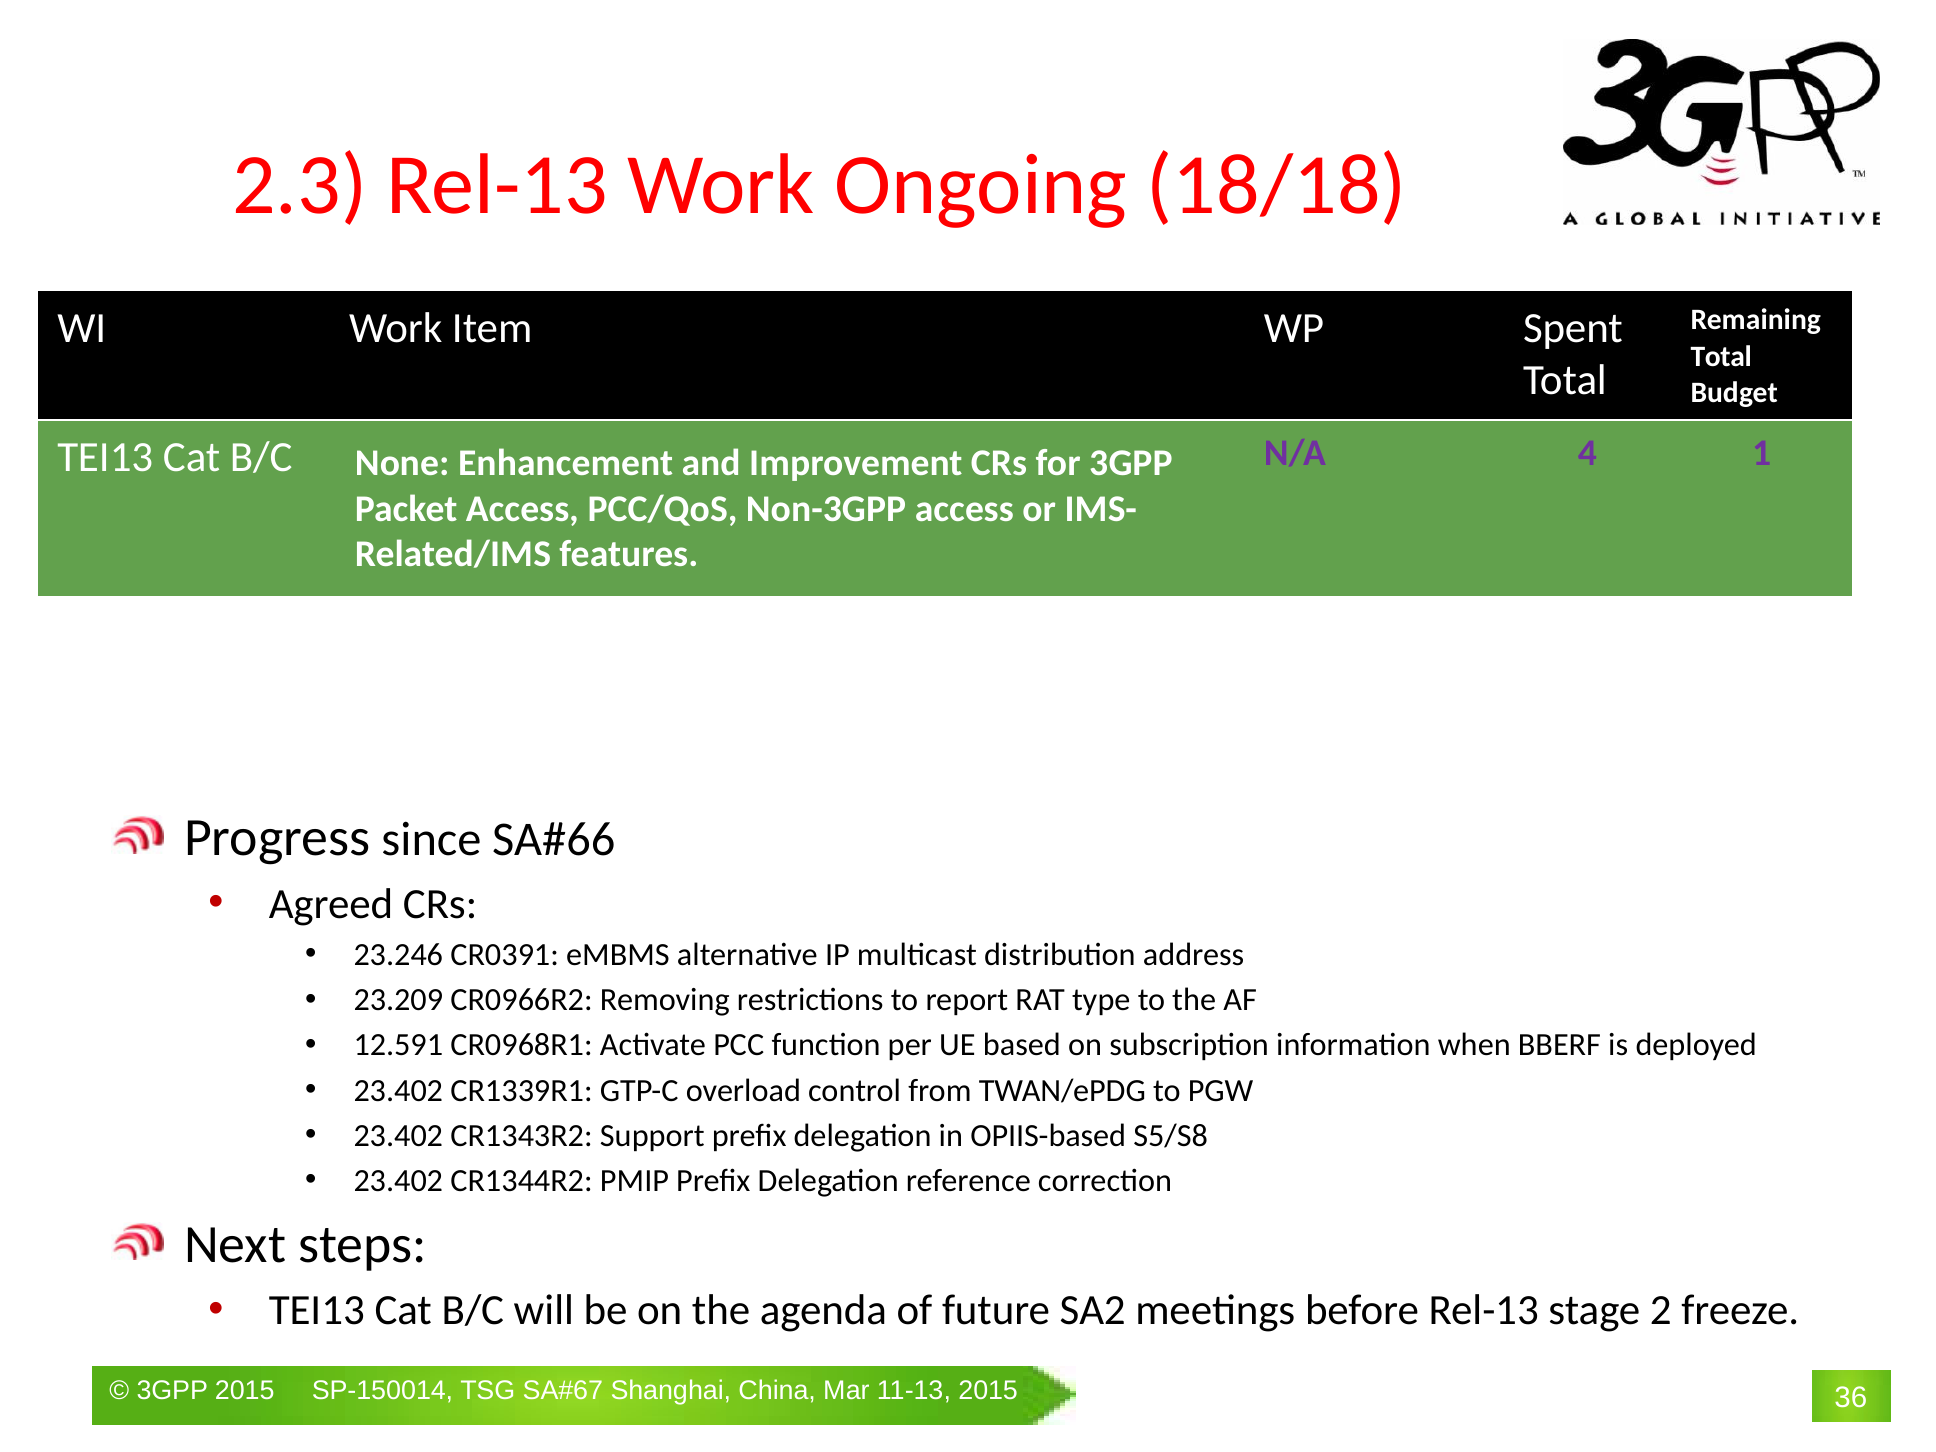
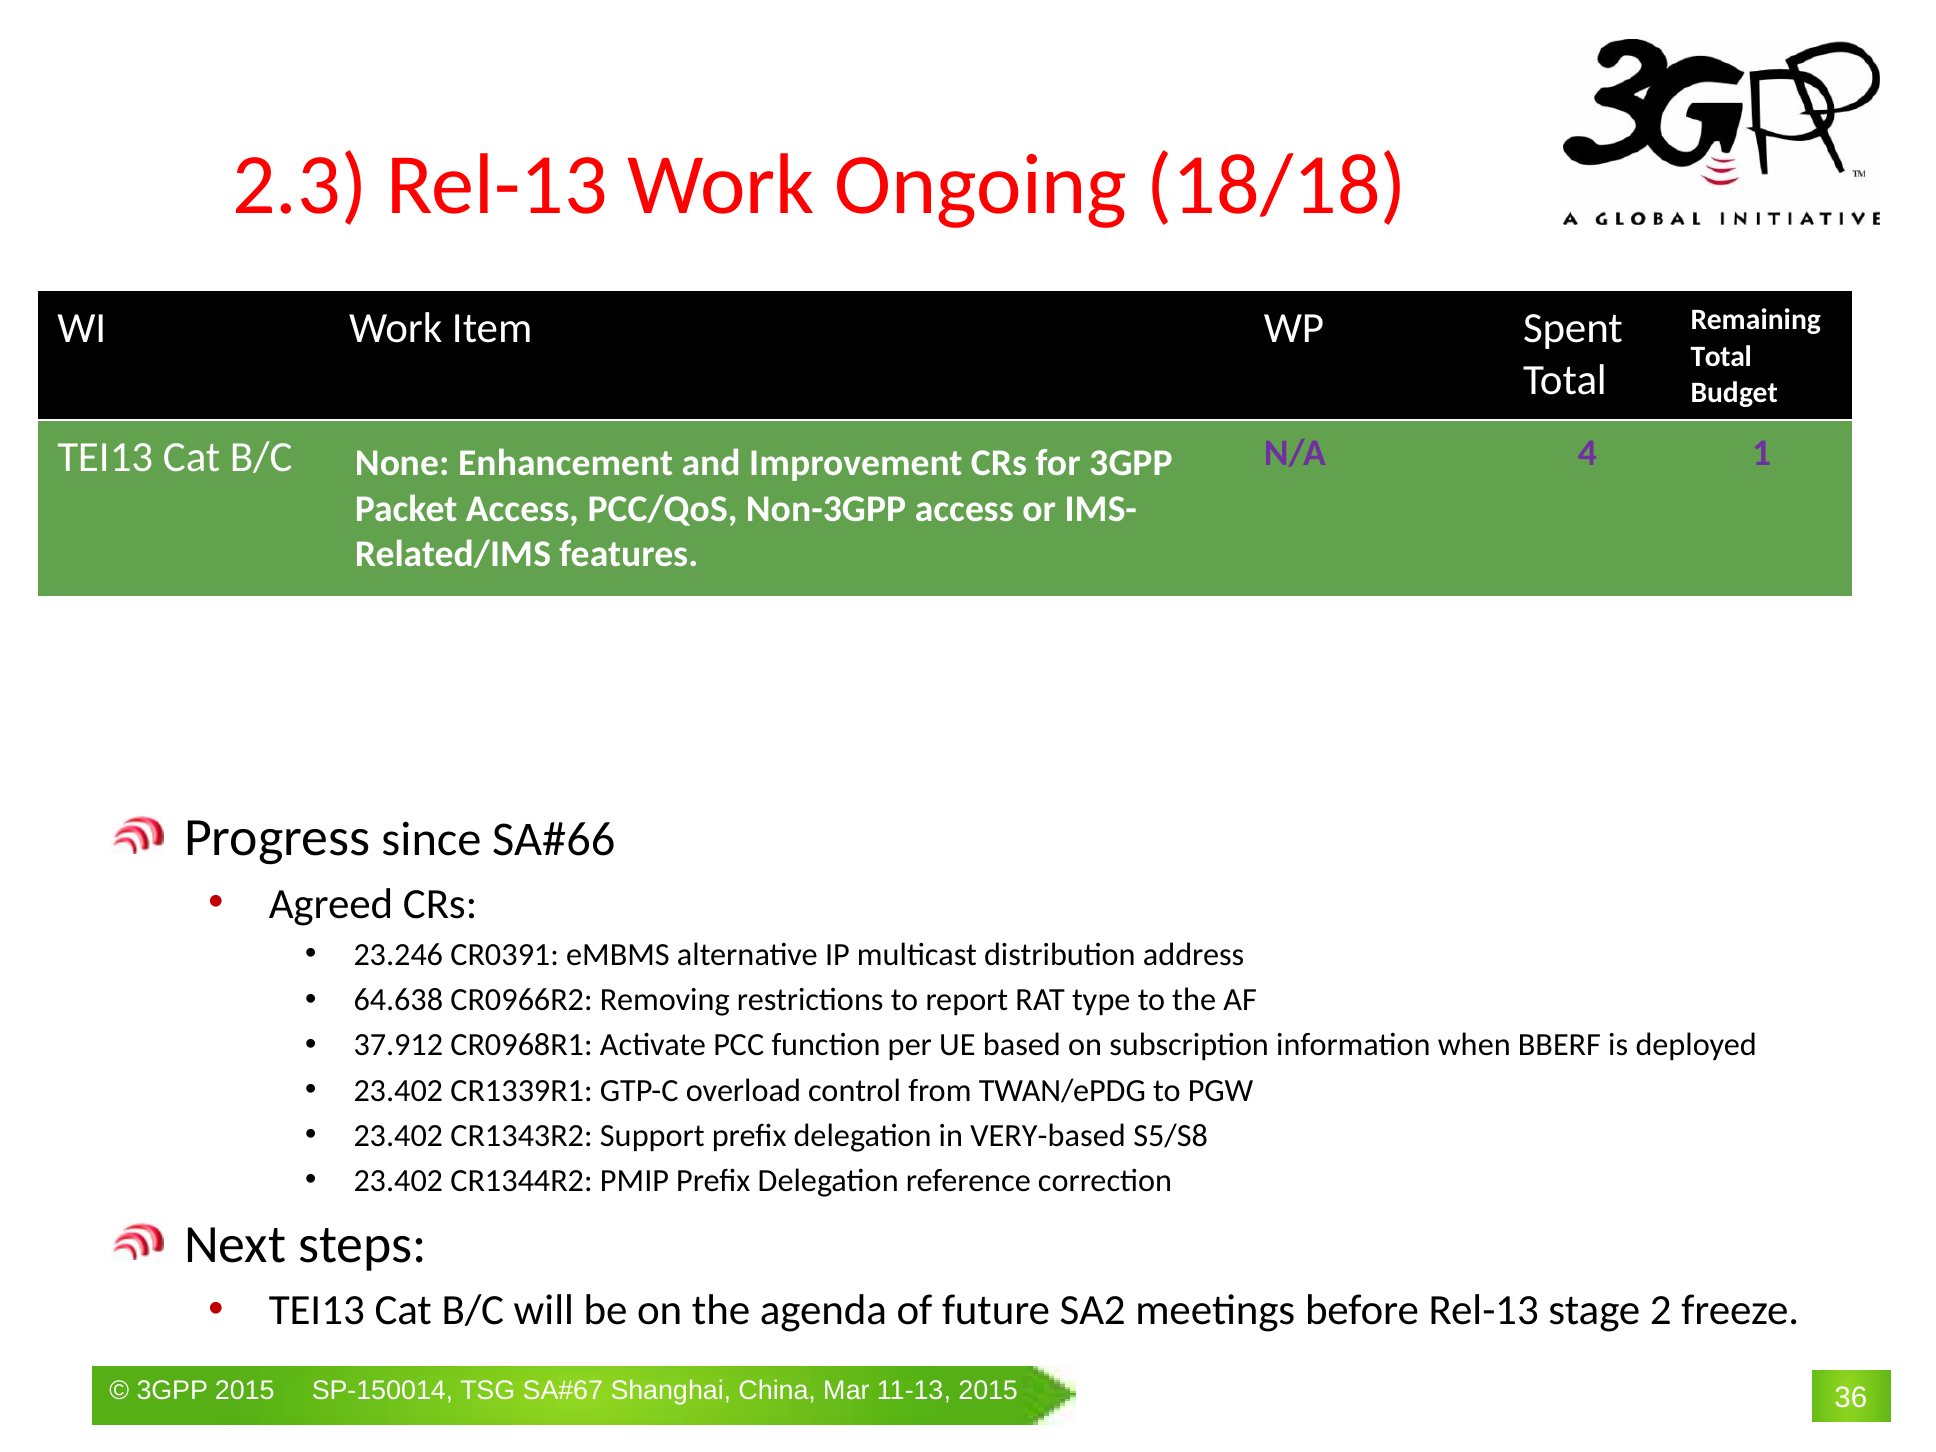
23.209: 23.209 -> 64.638 (398, 1000)
12.591: 12.591 -> 37.912 (398, 1045)
OPIIS-based: OPIIS-based -> VERY-based (1048, 1136)
